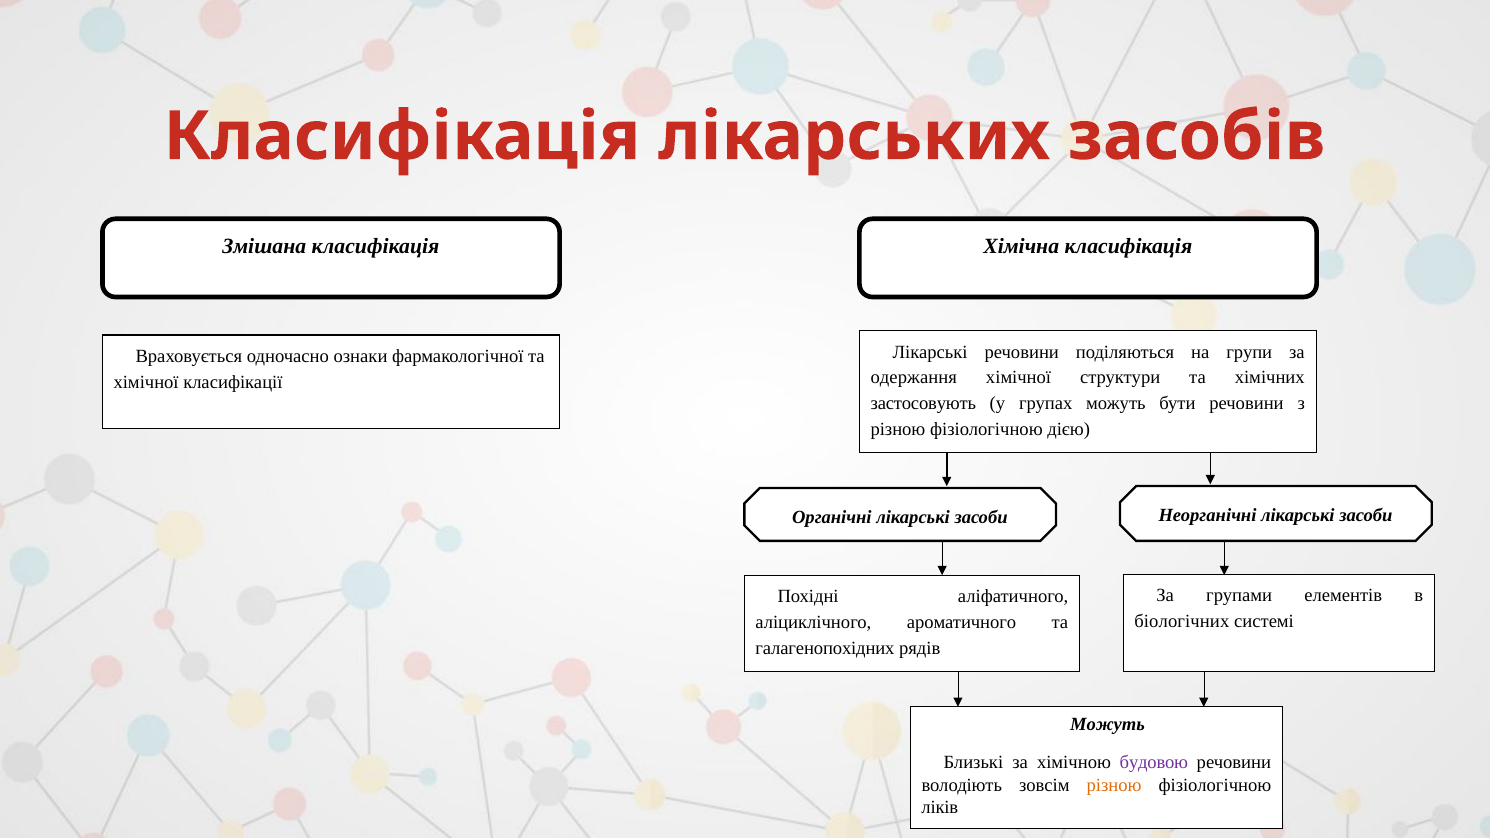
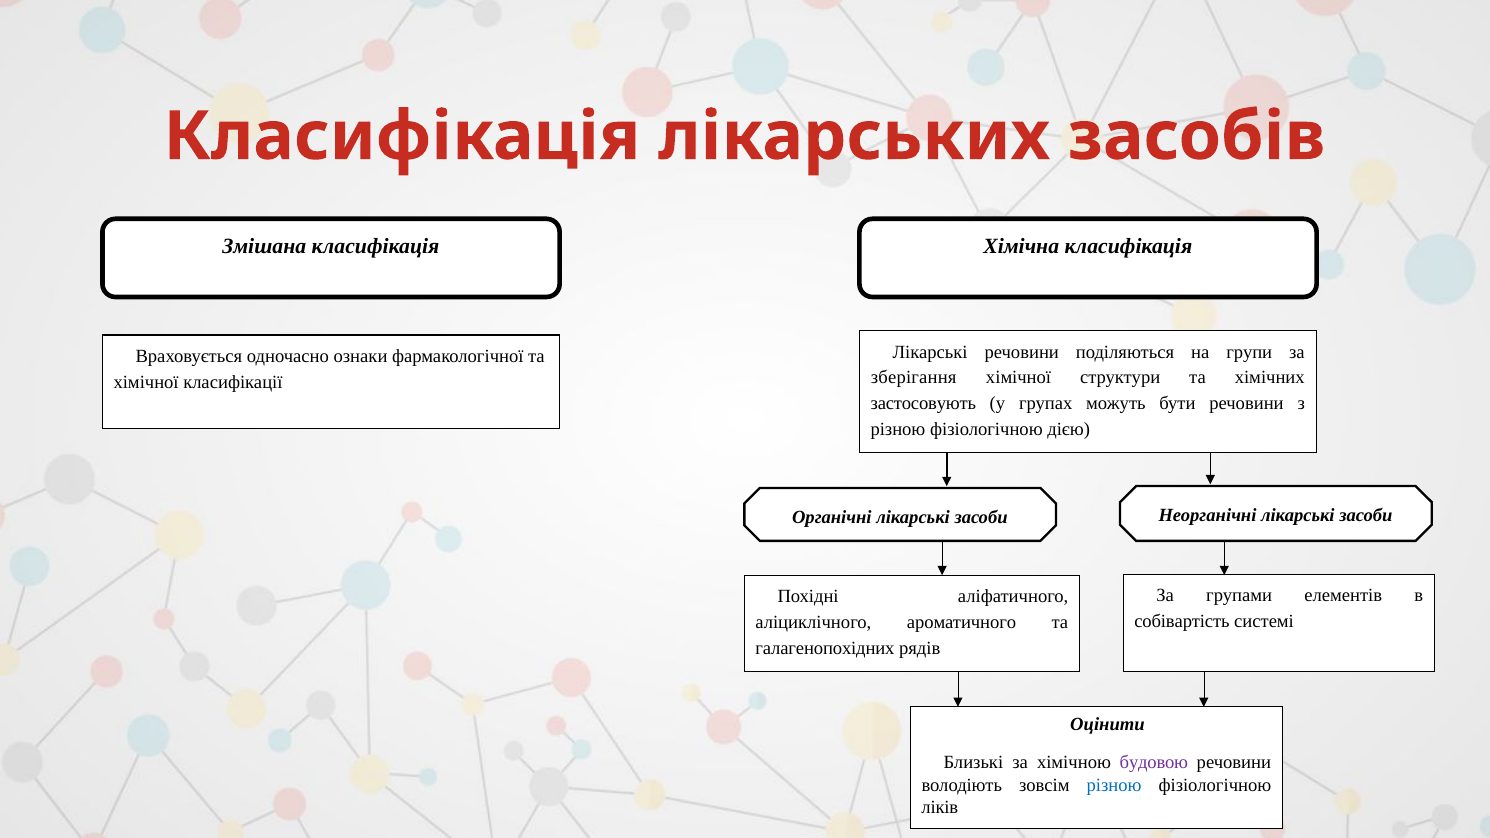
одержання: одержання -> зберігання (914, 378)
біологічних: біологічних -> собівартість (1182, 622)
Можуть: Можуть -> Оцінити (1108, 725)
різною colour: orange -> blue (1114, 785)
